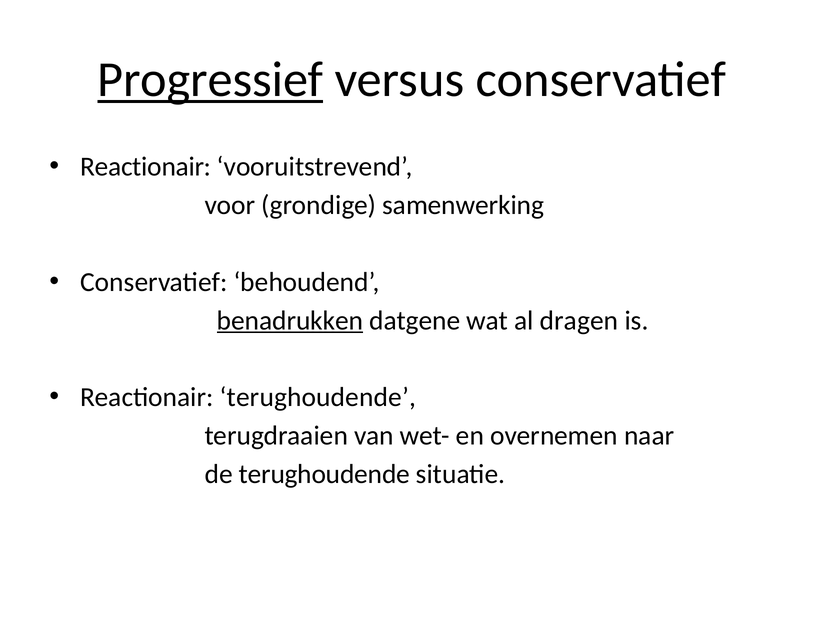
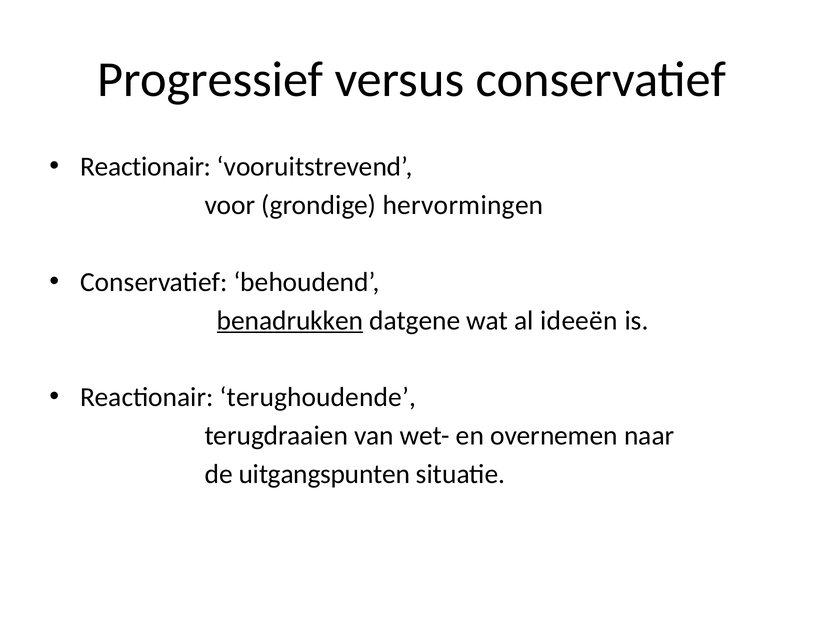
Progressief underline: present -> none (210, 80)
samenwerking: samenwerking -> hervormingen (463, 205)
dragen: dragen -> ideeën (579, 321)
de terughoudende: terughoudende -> uitgangspunten (324, 474)
